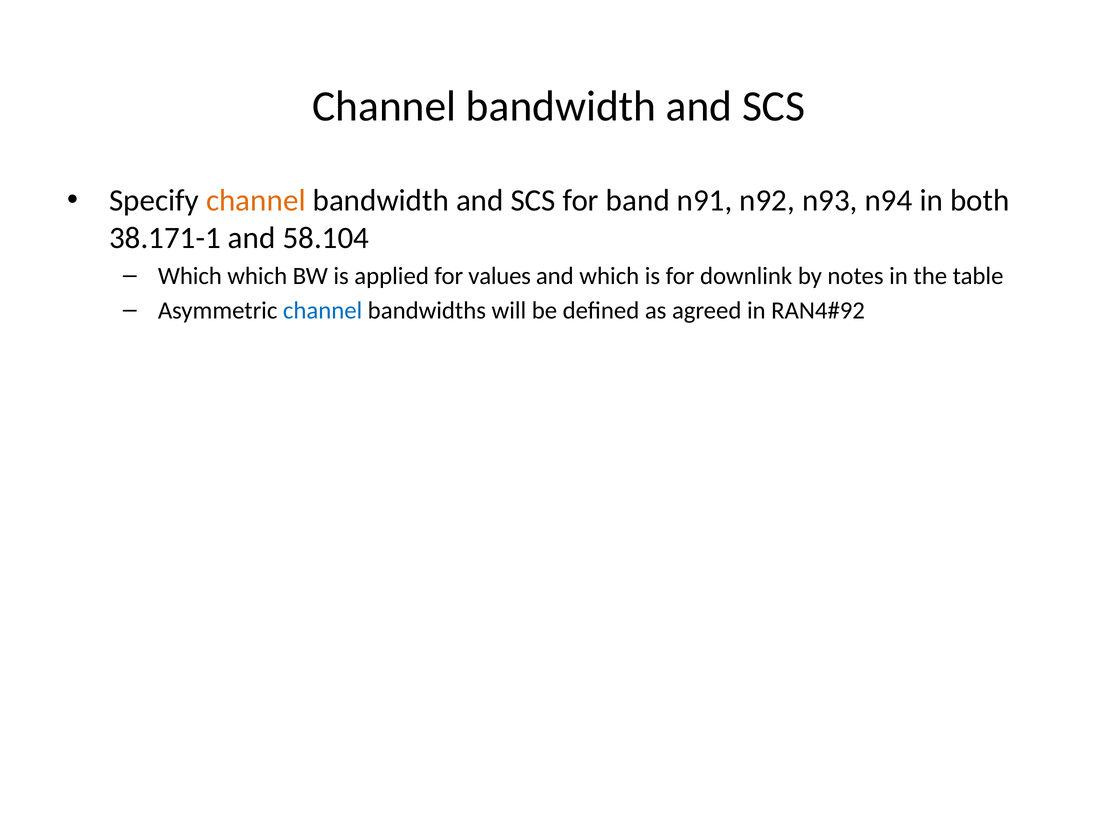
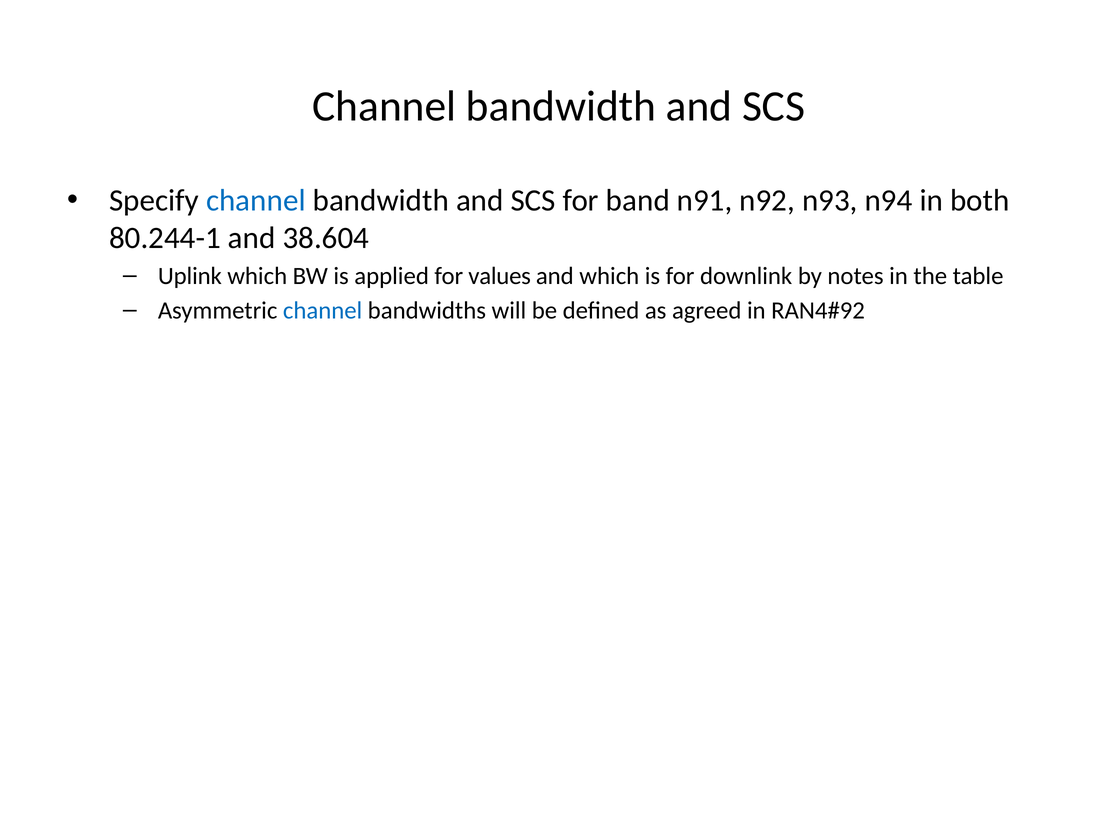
channel colour: orange -> blue (256, 200)
38.171-1: 38.171-1 -> 80.244-1 (165, 238)
58.104: 58.104 -> 38.604 (326, 238)
Which: Which -> Uplink (190, 276)
